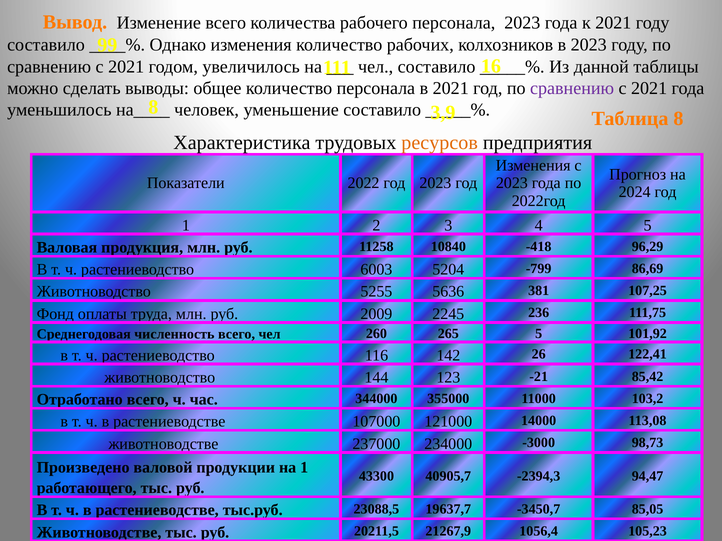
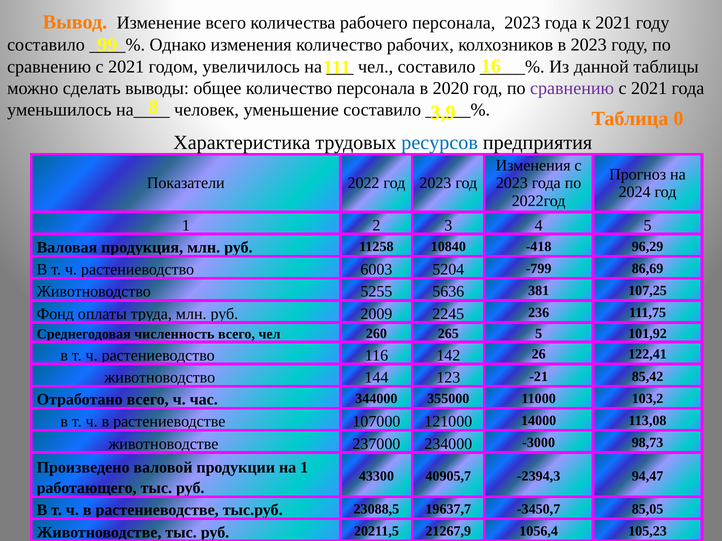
в 2021: 2021 -> 2020 (451, 88)
Таблица 8: 8 -> 0 (678, 119)
ресурсов colour: orange -> blue (440, 143)
